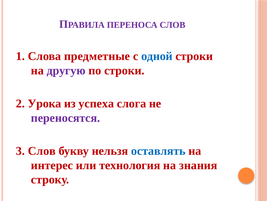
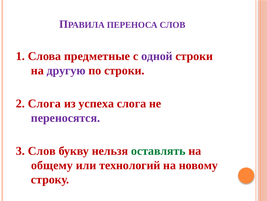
одной colour: blue -> purple (157, 56)
2 Урока: Урока -> Слога (44, 103)
оставлять colour: blue -> green (158, 150)
интерес: интерес -> общему (52, 165)
технология: технология -> технологий (130, 165)
знания: знания -> новому (198, 165)
